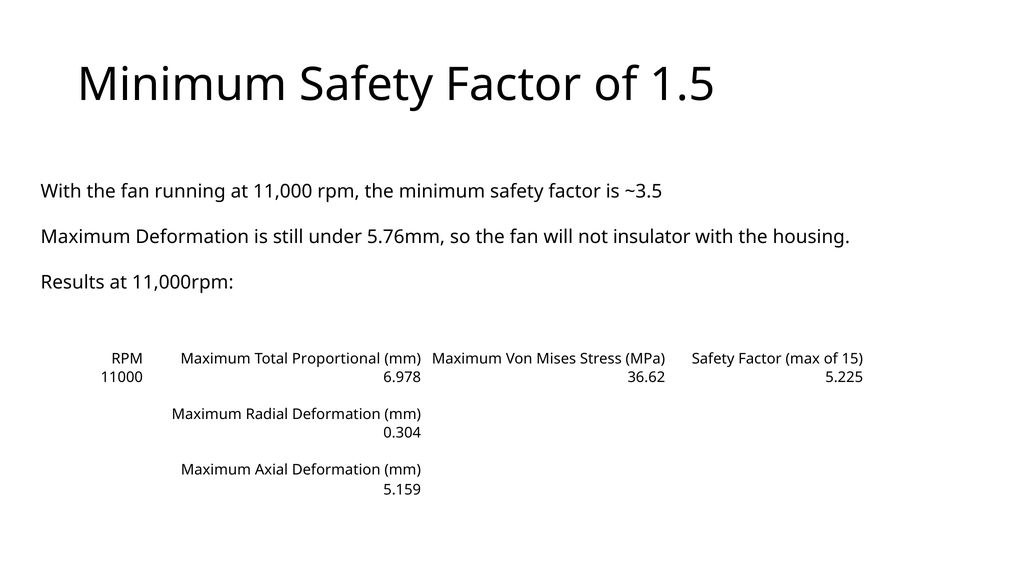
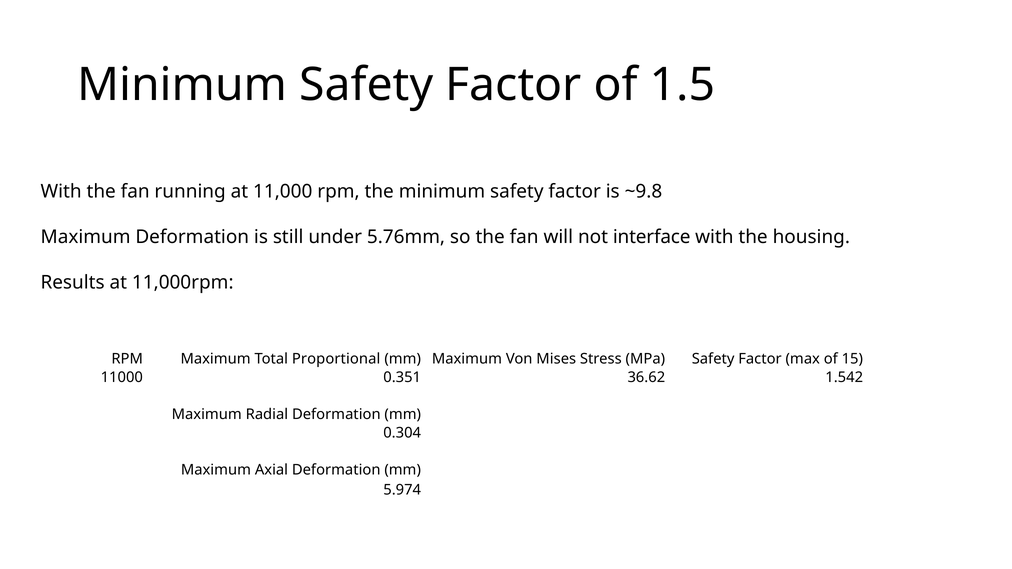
~3.5: ~3.5 -> ~9.8 (643, 192)
insulator: insulator -> interface (652, 237)
6.978: 6.978 -> 0.351 (402, 377)
5.225: 5.225 -> 1.542 (844, 377)
5.159: 5.159 -> 5.974 (402, 490)
